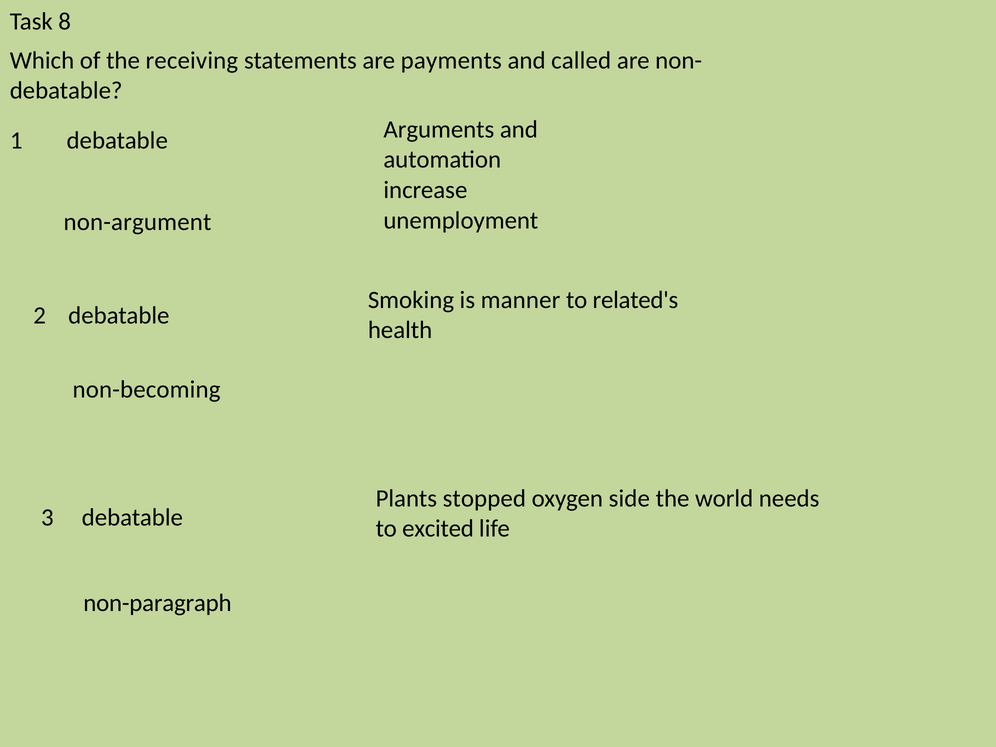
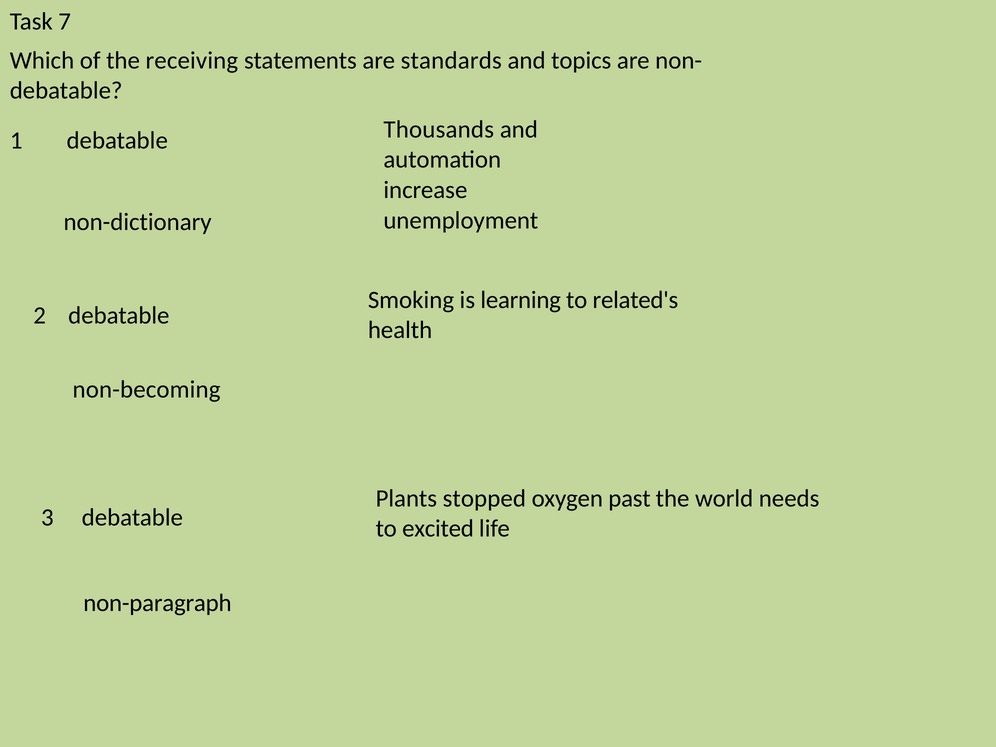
8: 8 -> 7 (65, 22)
payments: payments -> standards (451, 60)
called: called -> topics (581, 60)
Arguments: Arguments -> Thousands (439, 129)
non-argument: non-argument -> non-dictionary (138, 222)
manner: manner -> learning (521, 300)
side: side -> past (629, 498)
